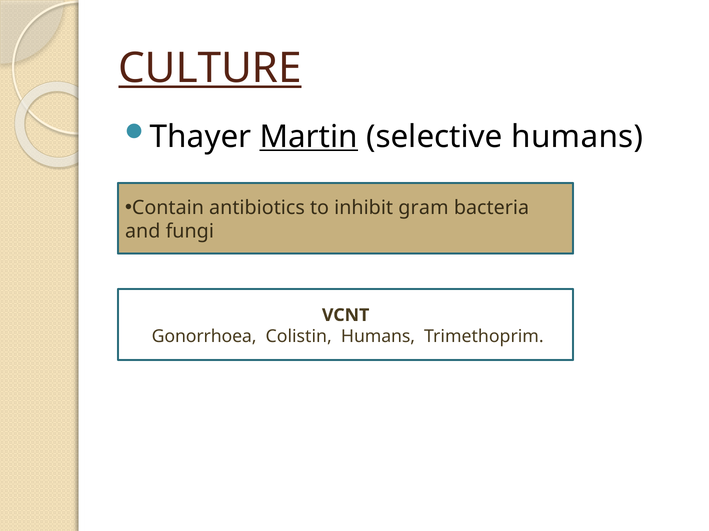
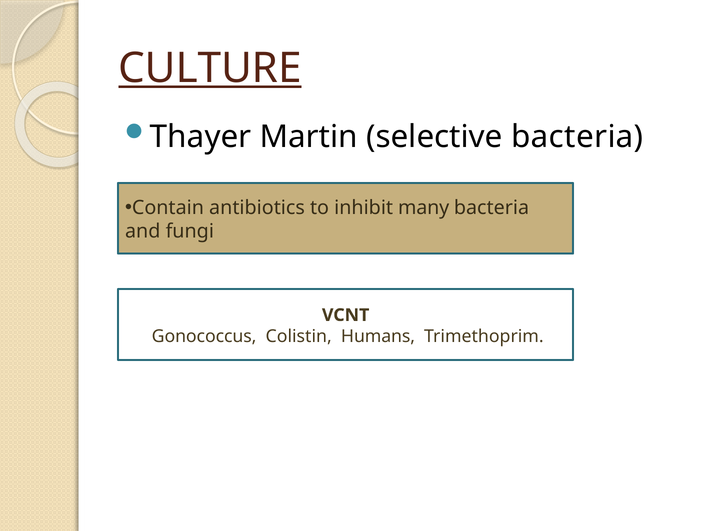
Martin underline: present -> none (309, 137)
selective humans: humans -> bacteria (577, 137)
gram: gram -> many (424, 208)
Gonorrhoea: Gonorrhoea -> Gonococcus (204, 337)
